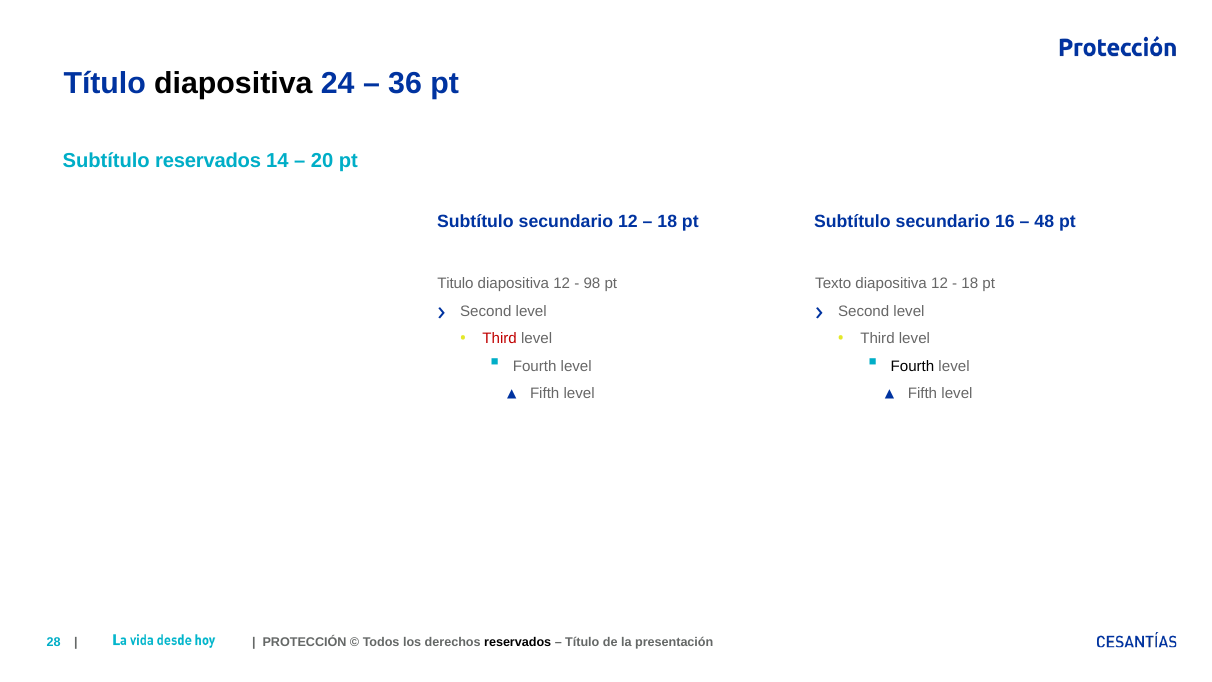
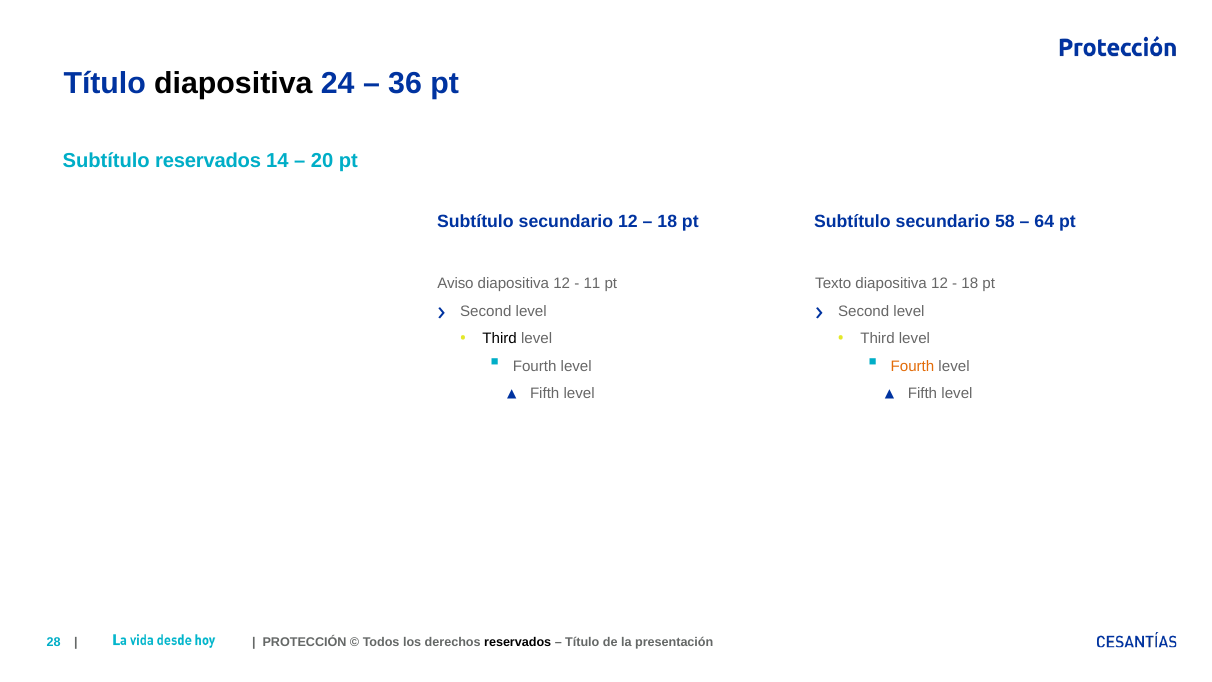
16: 16 -> 58 (1005, 222)
48: 48 -> 64 (1044, 222)
Titulo: Titulo -> Aviso (455, 284)
98: 98 -> 11 (592, 284)
Third colour: red -> black (500, 339)
Fourth colour: black -> orange (912, 366)
